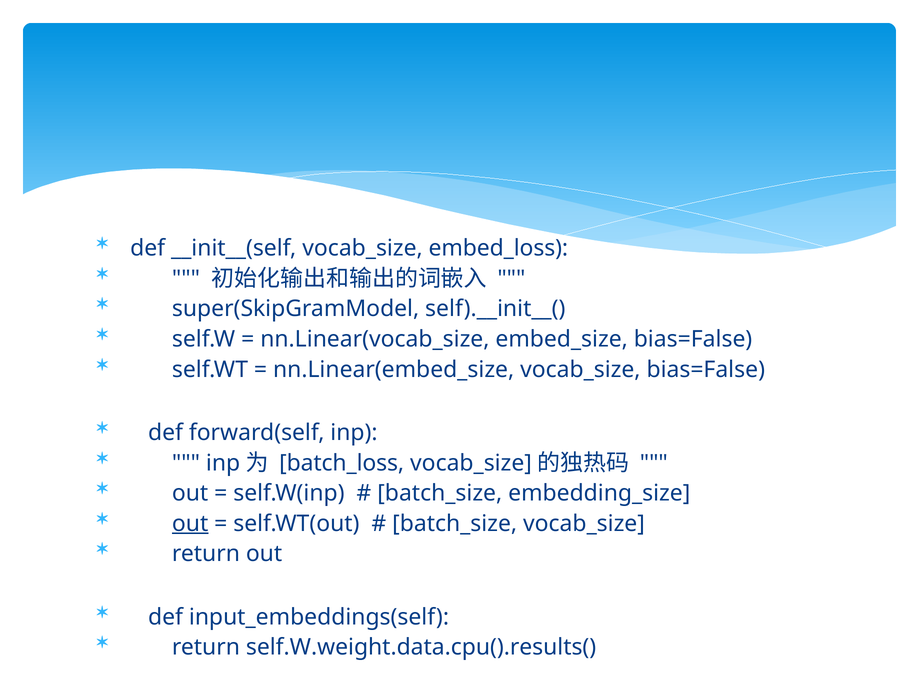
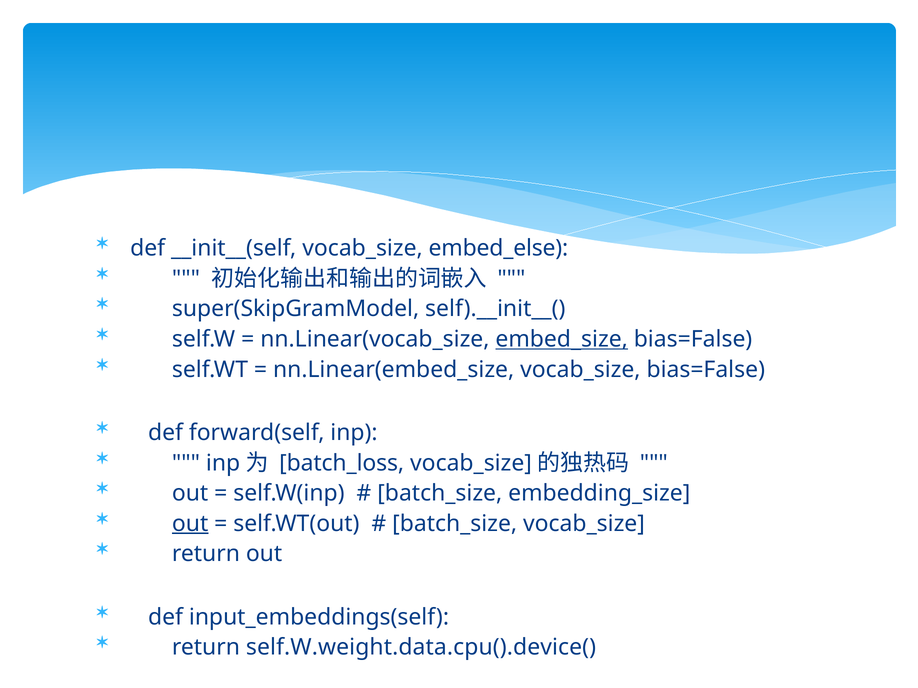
embed_loss: embed_loss -> embed_else (498, 249)
embed_size underline: none -> present (562, 339)
self.W.weight.data.cpu().results(: self.W.weight.data.cpu().results( -> self.W.weight.data.cpu().device( (421, 648)
